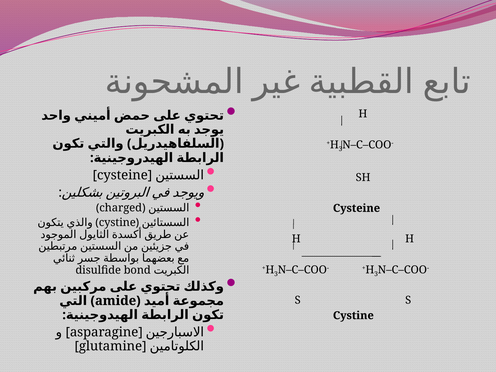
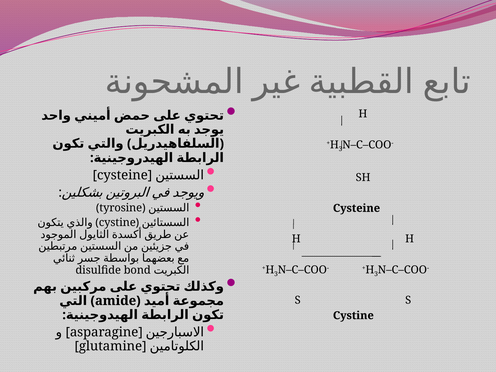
charged: charged -> tyrosine (121, 208)
